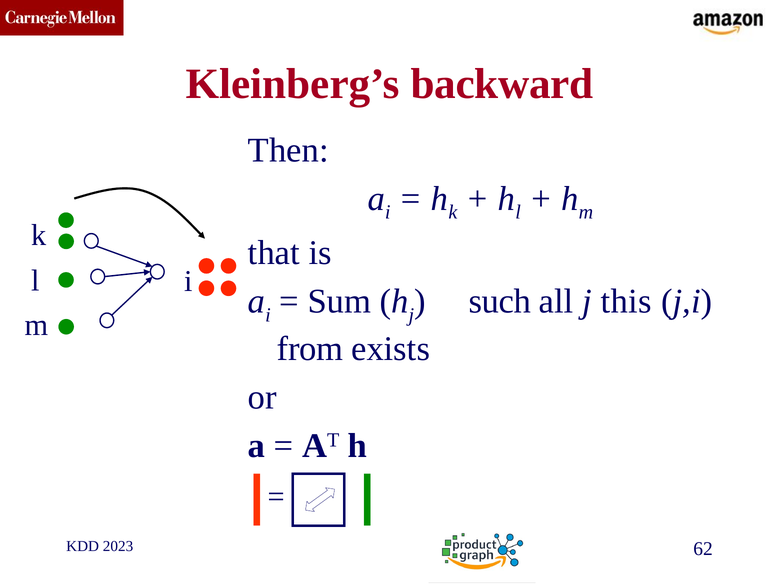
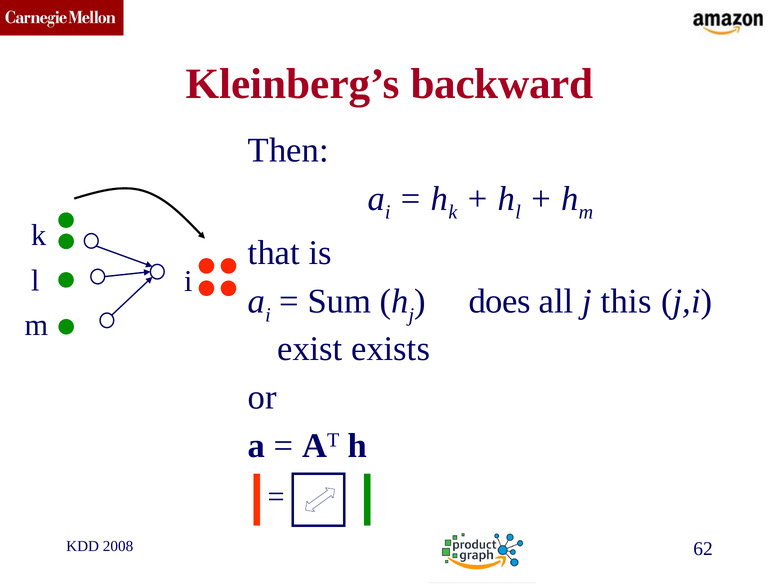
such: such -> does (500, 302)
from: from -> exist (310, 349)
2023: 2023 -> 2008 (118, 546)
